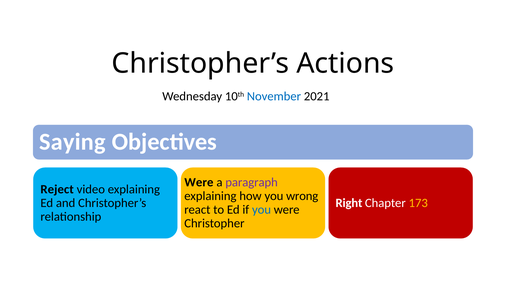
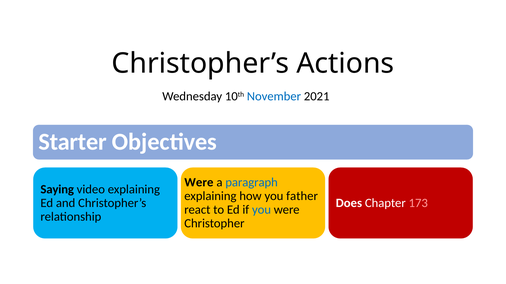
Saying: Saying -> Starter (73, 142)
paragraph colour: purple -> blue (252, 183)
Reject: Reject -> Saying (57, 190)
wrong: wrong -> father (302, 197)
Right: Right -> Does (349, 203)
173 colour: yellow -> pink (418, 203)
